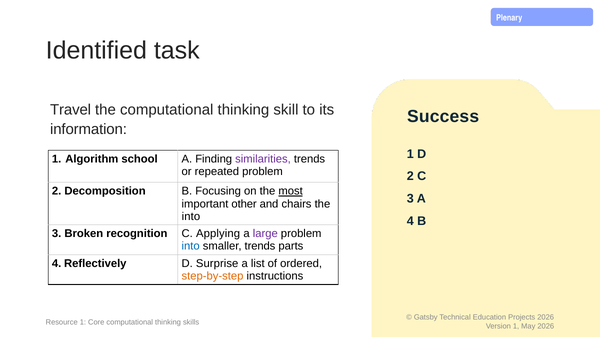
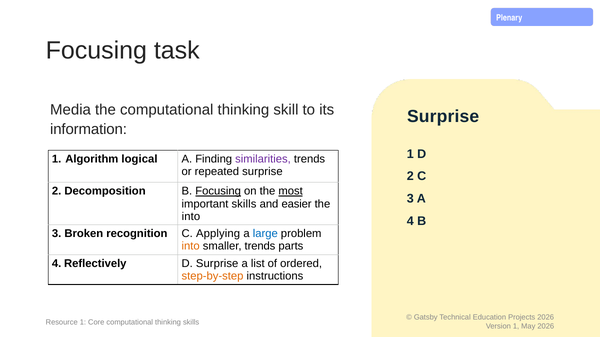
Identified: Identified -> Focusing (96, 50)
Travel: Travel -> Media (71, 110)
Success: Success -> Surprise (443, 117)
school: school -> logical (140, 159)
repeated problem: problem -> surprise (262, 172)
Focusing underline: none -> present (218, 192)
important other: other -> skills (244, 204)
chairs: chairs -> easier (297, 204)
large colour: purple -> blue (265, 234)
into colour: blue -> orange (191, 247)
